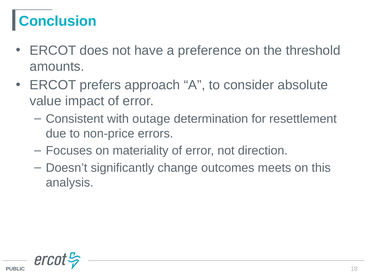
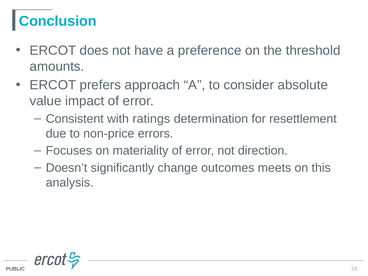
outage: outage -> ratings (151, 119)
